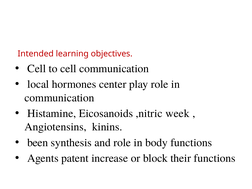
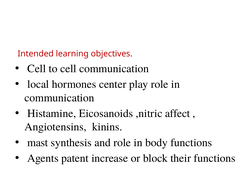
week: week -> affect (178, 113)
been: been -> mast (38, 143)
